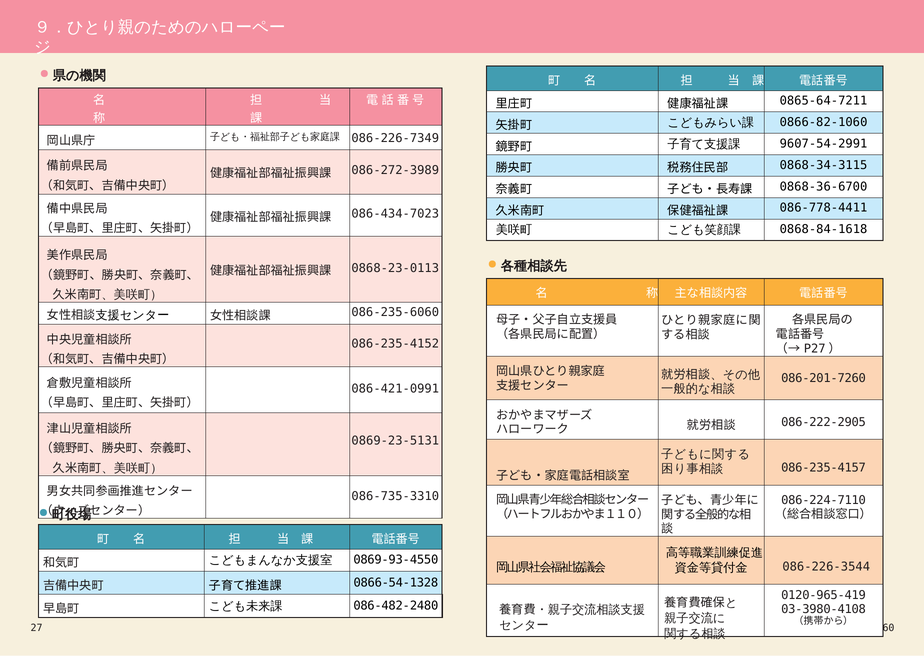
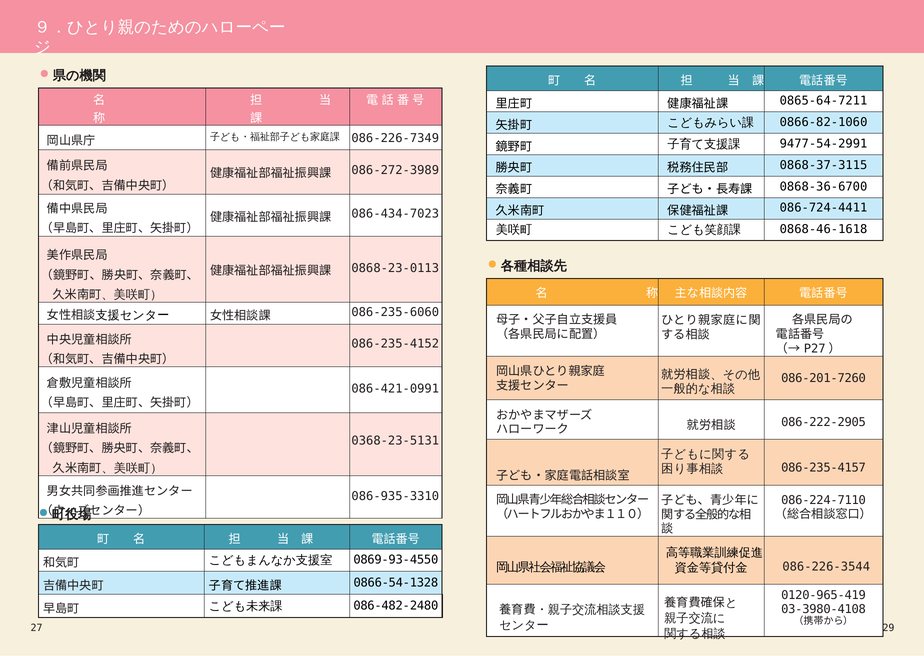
9607-54-2991: 9607-54-2991 -> 9477-54-2991 (824, 144)
0868-34-3115: 0868-34-3115 -> 0868-37-3115 (824, 165)
086-778-4411: 086-778-4411 -> 086-724-4411 (824, 208)
0868-84-1618: 0868-84-1618 -> 0868-46-1618 (824, 229)
0869-23-5131: 0869-23-5131 -> 0368-23-5131 (395, 440)
086-735-3310: 086-735-3310 -> 086-935-3310 (395, 496)
60: 60 -> 29 (888, 628)
